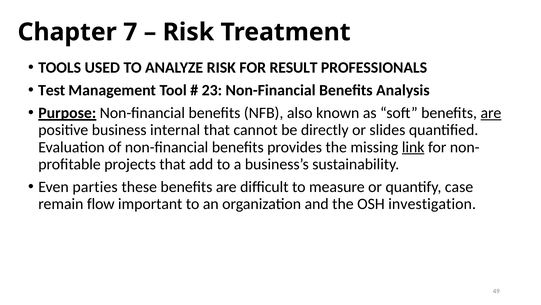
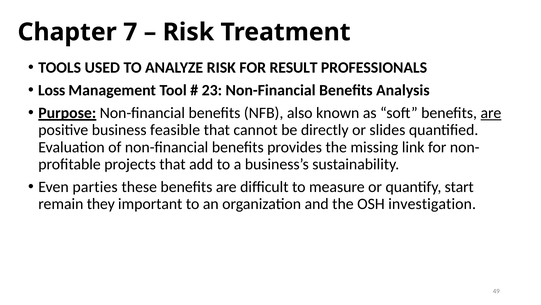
Test: Test -> Loss (52, 90)
internal: internal -> feasible (175, 130)
link underline: present -> none (413, 147)
case: case -> start (459, 186)
flow: flow -> they (101, 203)
